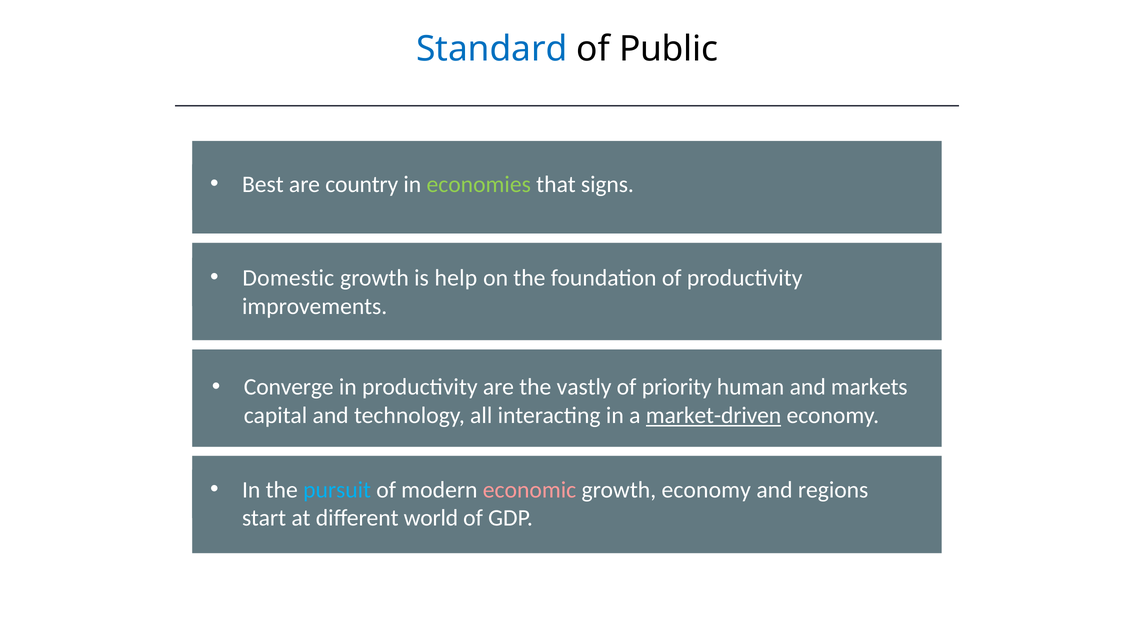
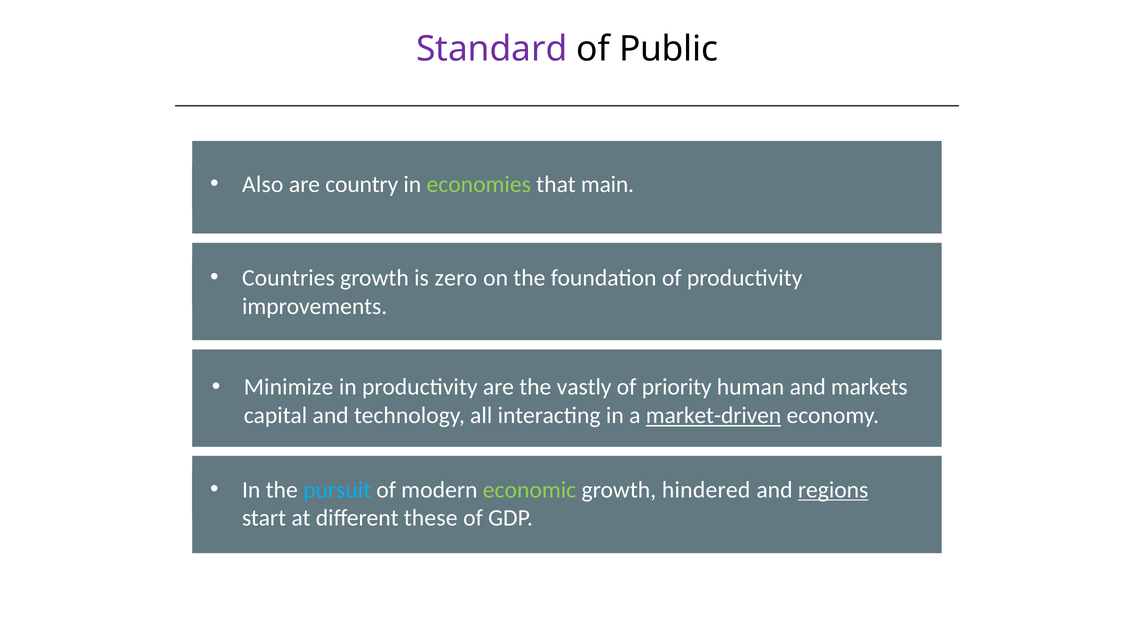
Standard colour: blue -> purple (492, 49)
Best: Best -> Also (263, 184)
signs: signs -> main (608, 184)
Domestic: Domestic -> Countries (288, 278)
help: help -> zero (456, 278)
Converge: Converge -> Minimize (289, 387)
economic colour: pink -> light green (529, 490)
growth economy: economy -> hindered (706, 490)
regions underline: none -> present (833, 490)
world: world -> these (431, 518)
